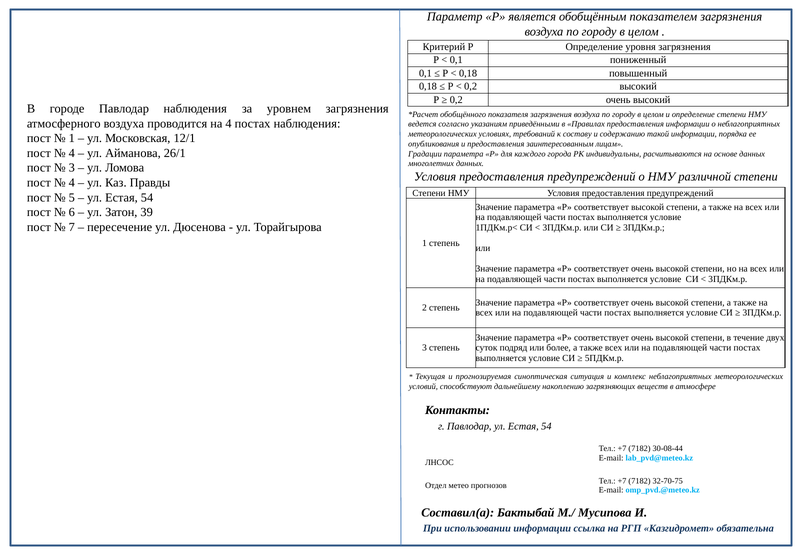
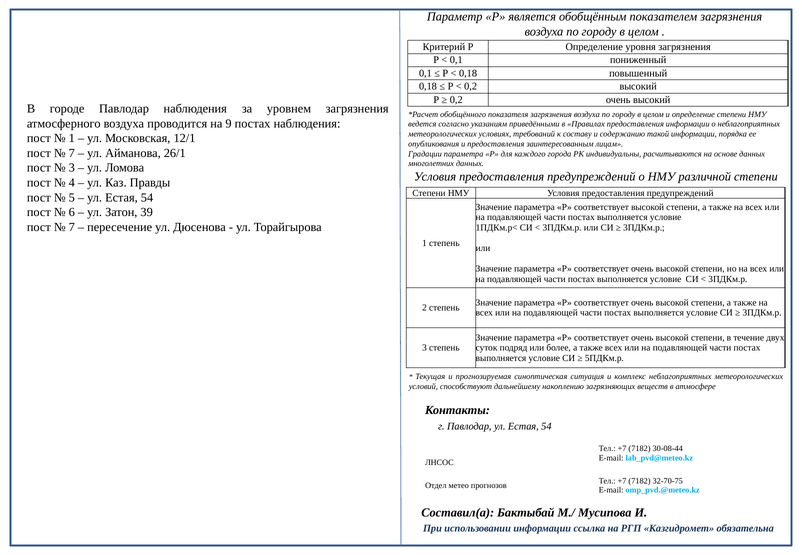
на 4: 4 -> 9 (229, 124)
4: 4 -> 7 (72, 153)
